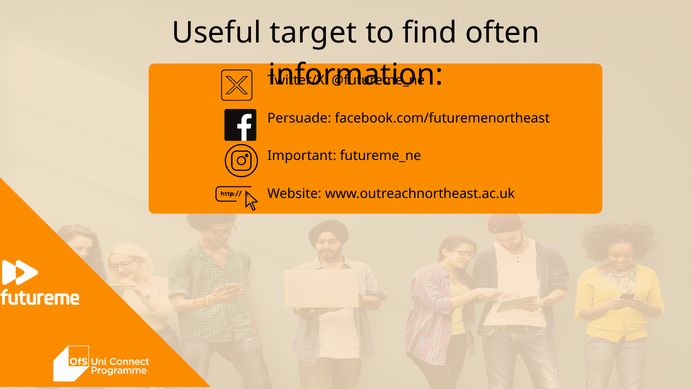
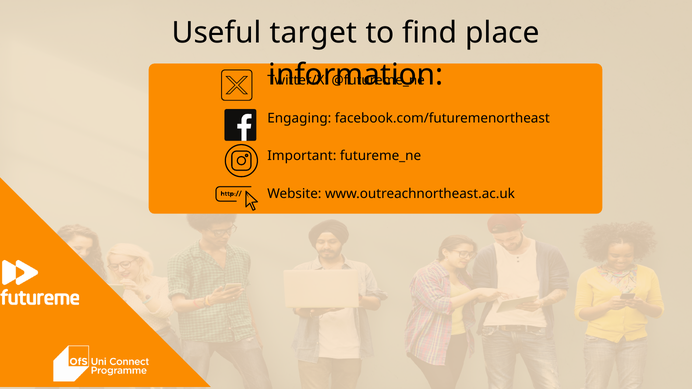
often: often -> place (503, 33)
Persuade: Persuade -> Engaging (299, 118)
